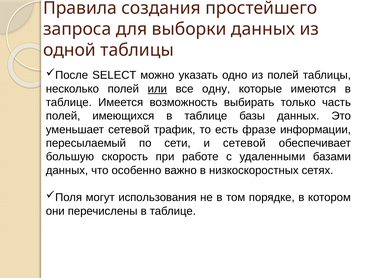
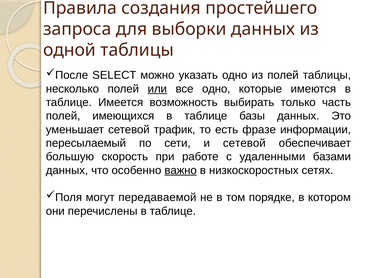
все одну: одну -> одно (216, 89)
важно underline: none -> present (181, 170)
использования: использования -> передаваемой (157, 198)
